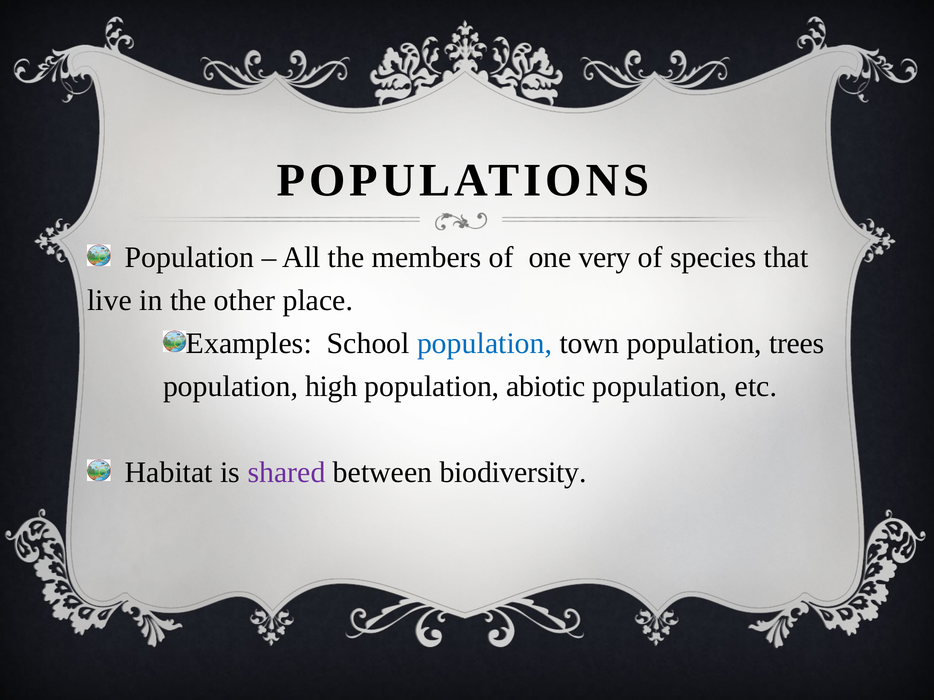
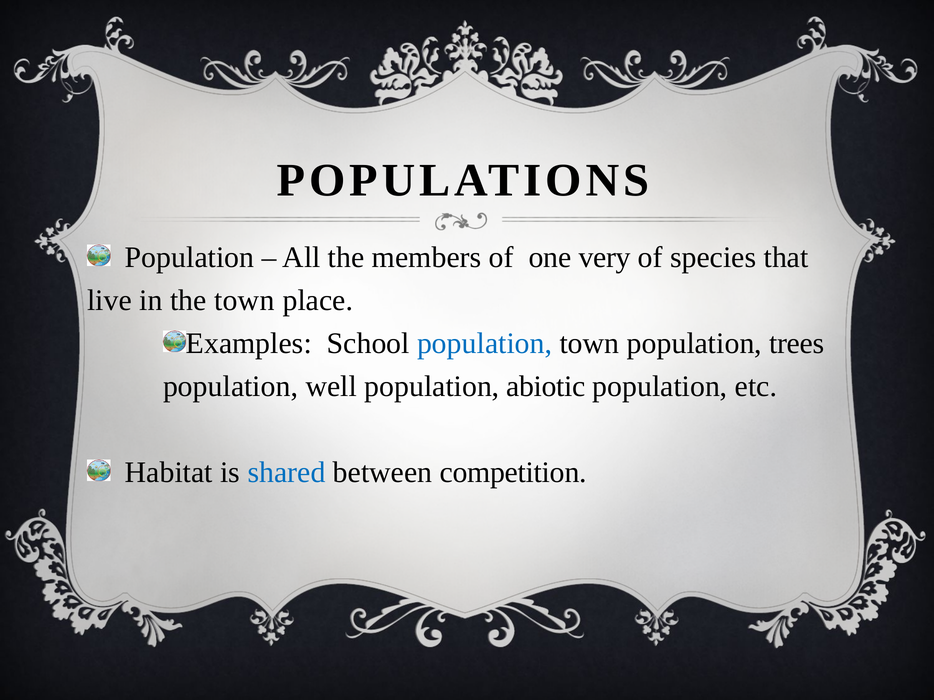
the other: other -> town (244, 301)
high: high -> well (331, 387)
shared colour: purple -> blue (287, 473)
biodiversity: biodiversity -> competition (513, 473)
